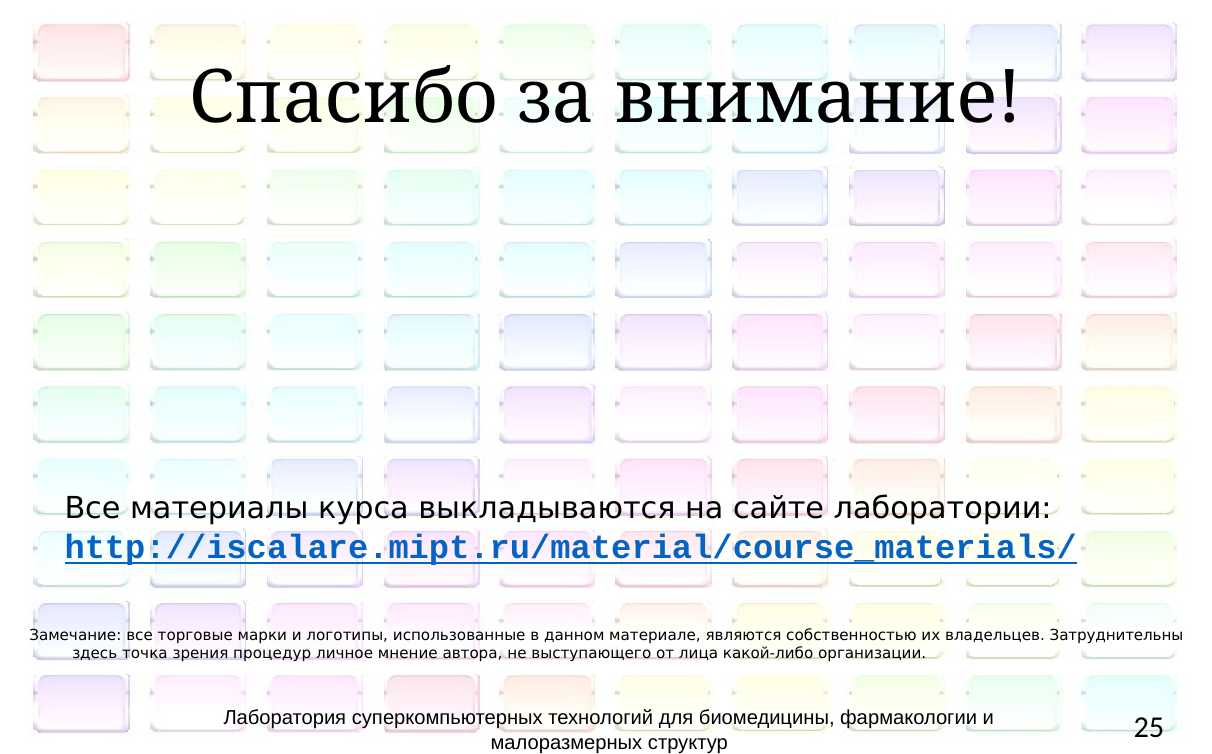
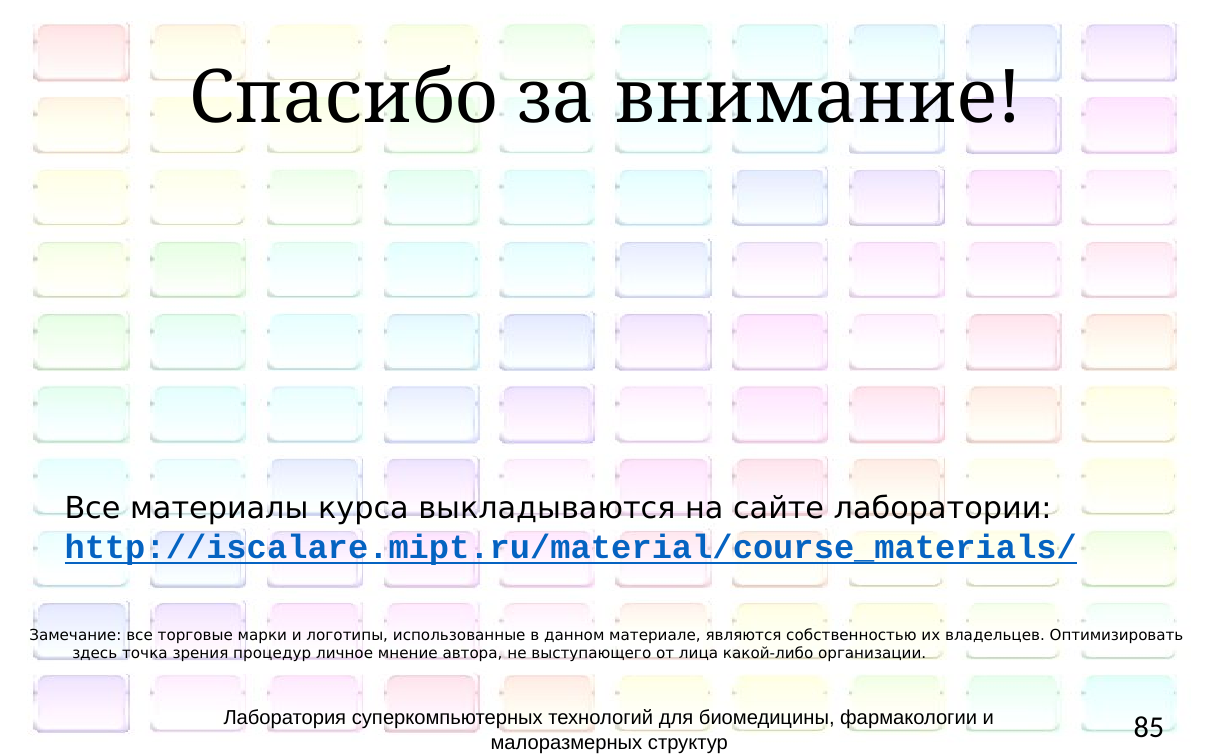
Затруднительны: Затруднительны -> Оптимизировать (1116, 635)
25: 25 -> 85 (1149, 728)
